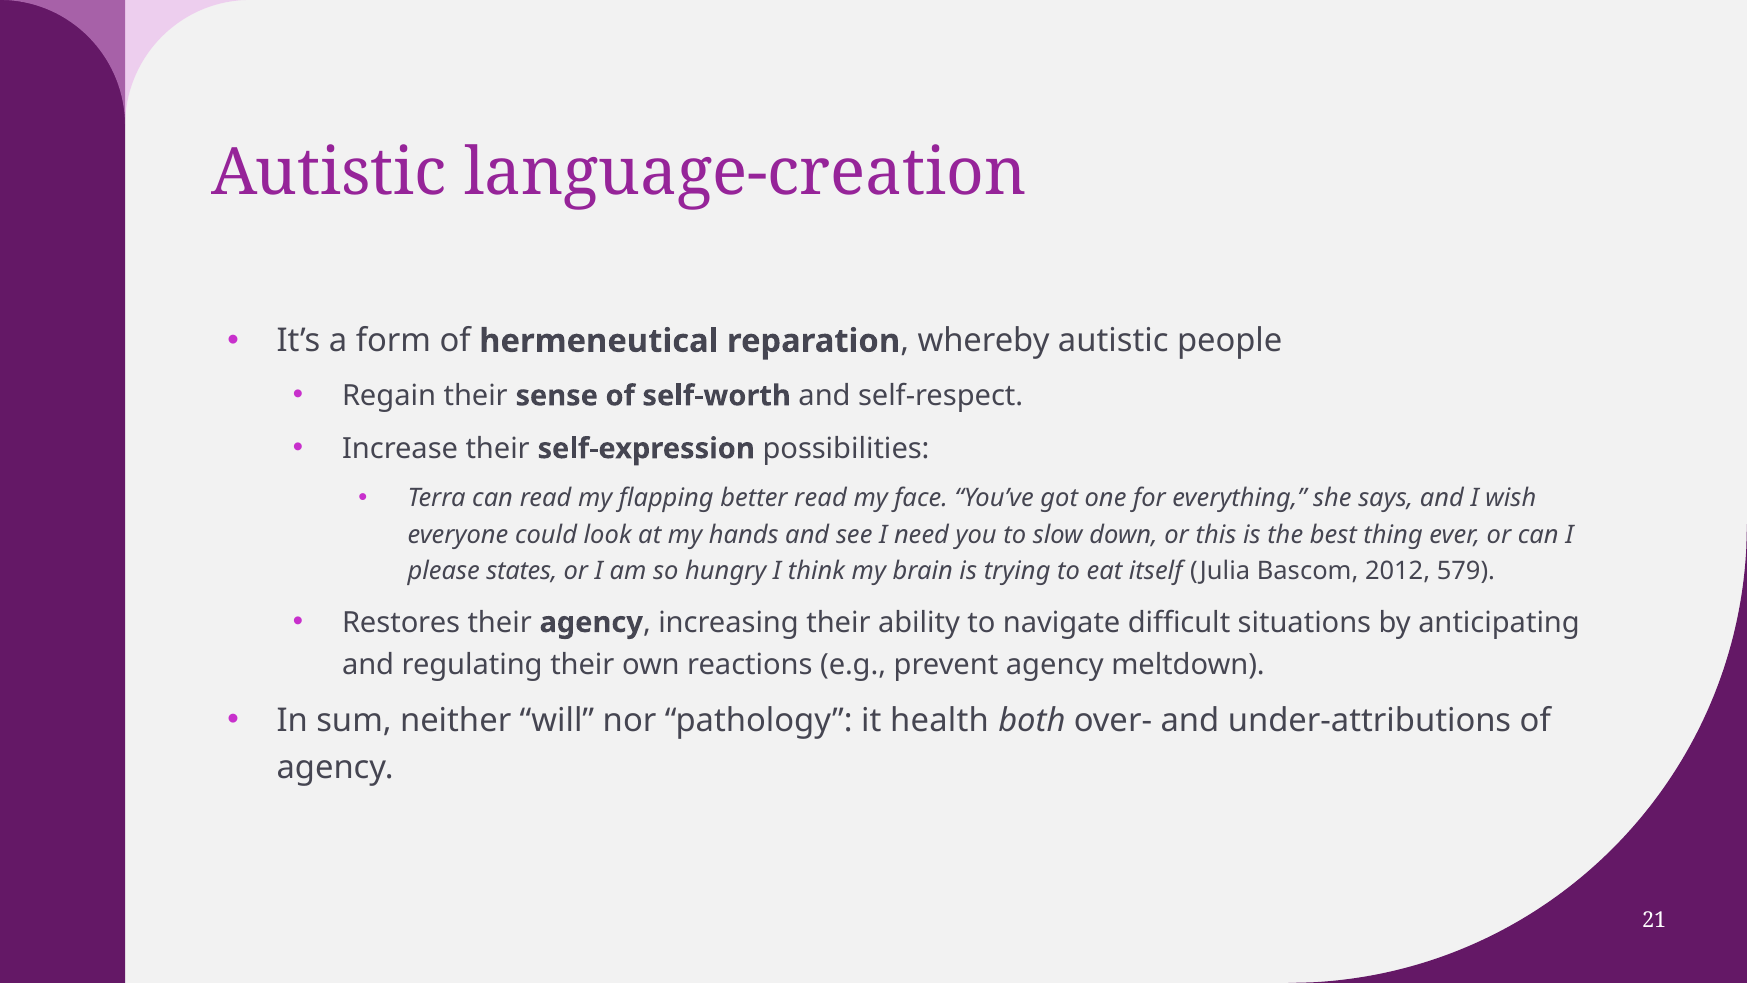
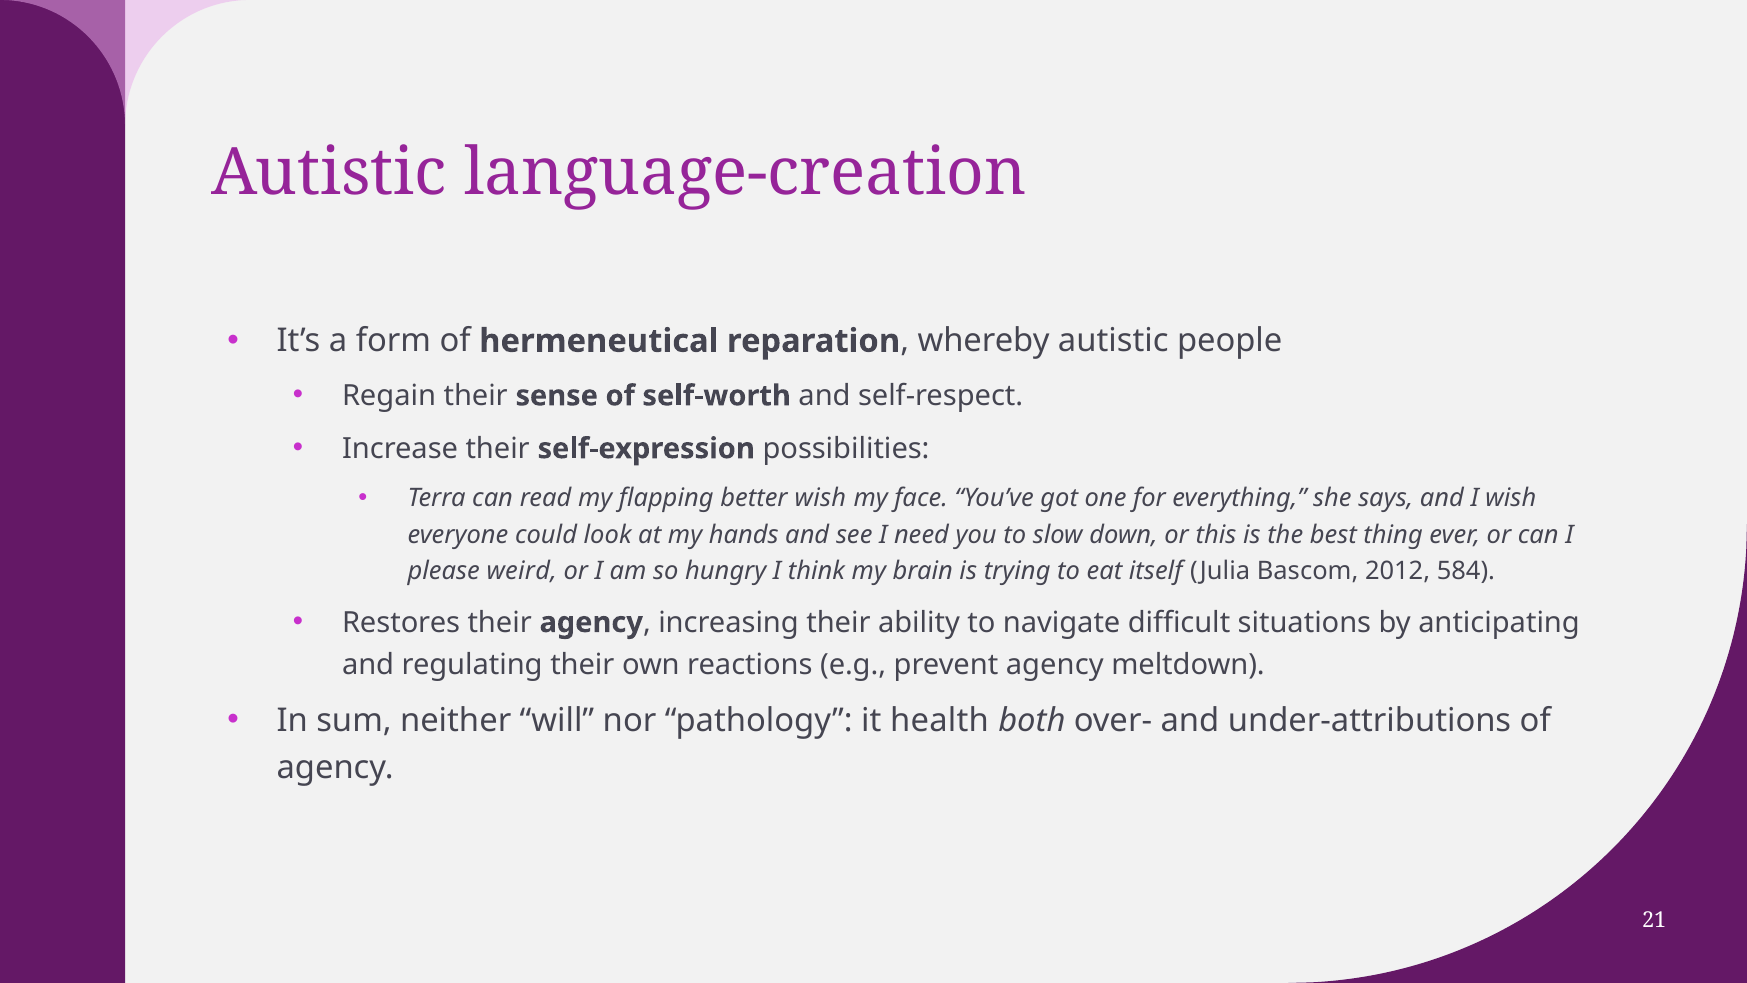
better read: read -> wish (820, 498)
states: states -> weird (522, 571)
579: 579 -> 584 (1466, 571)
